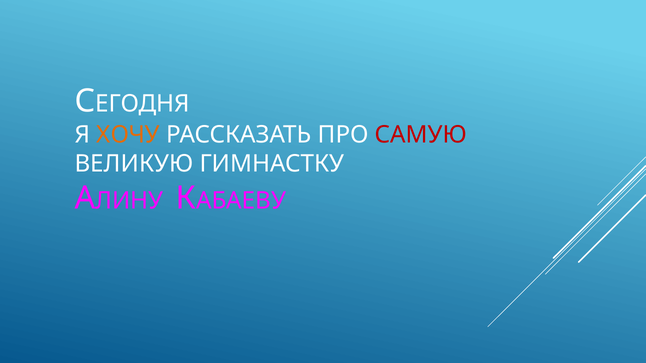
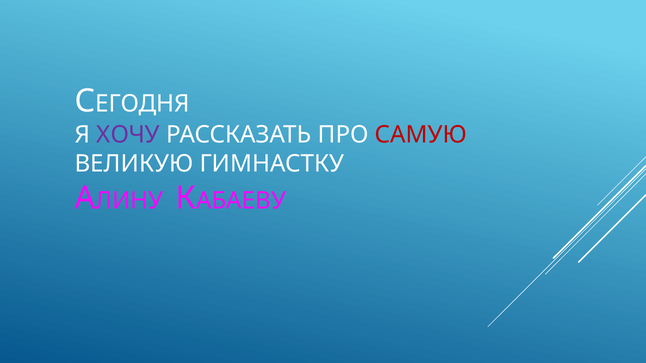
ХОЧУ colour: orange -> purple (128, 135)
